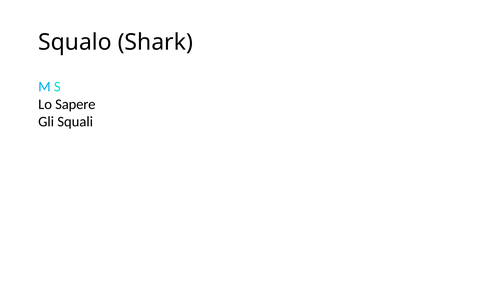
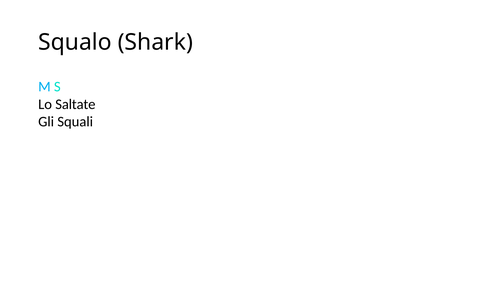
Sapere: Sapere -> Saltate (75, 104)
